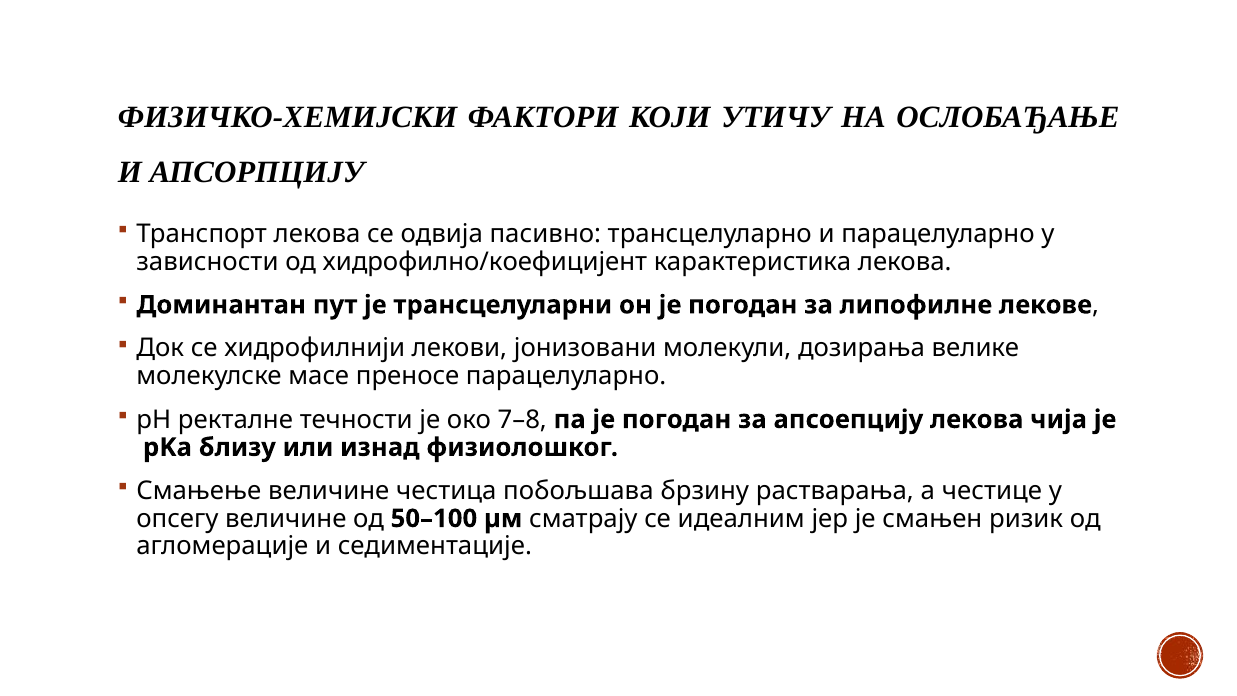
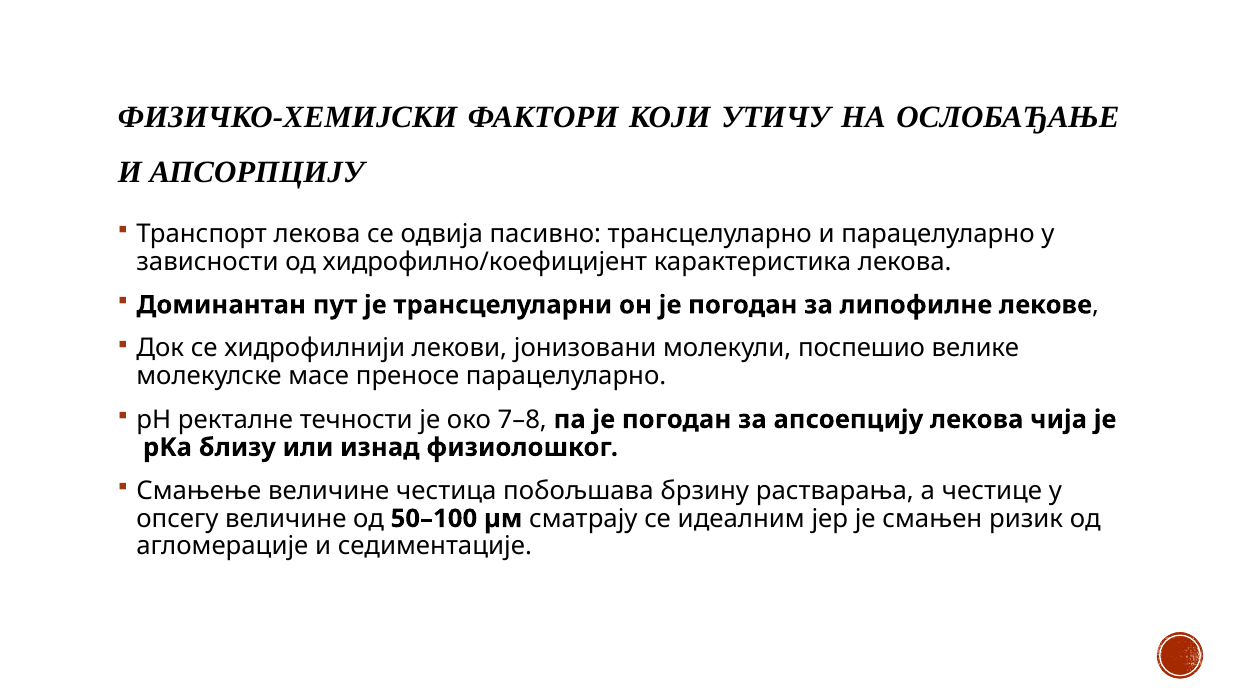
дозирања: дозирања -> поспешио (862, 348)
